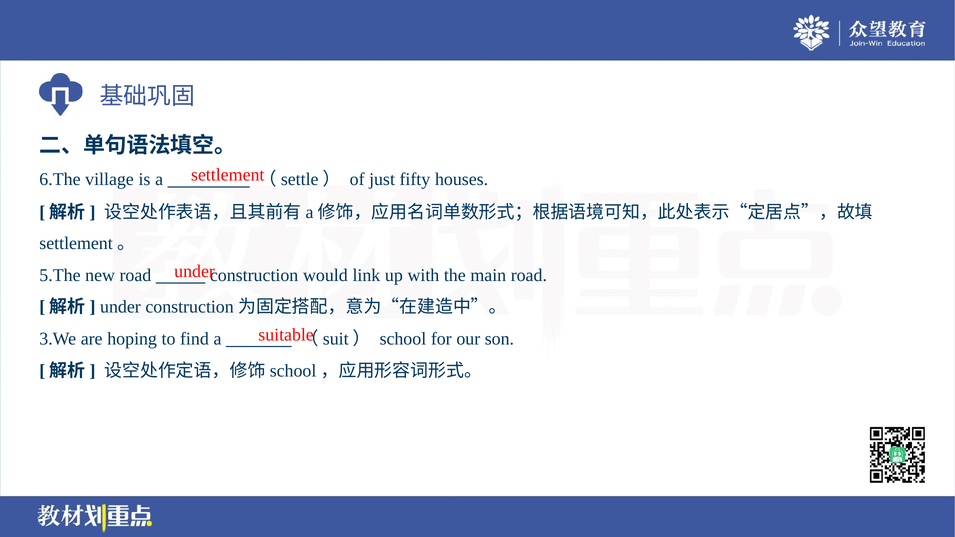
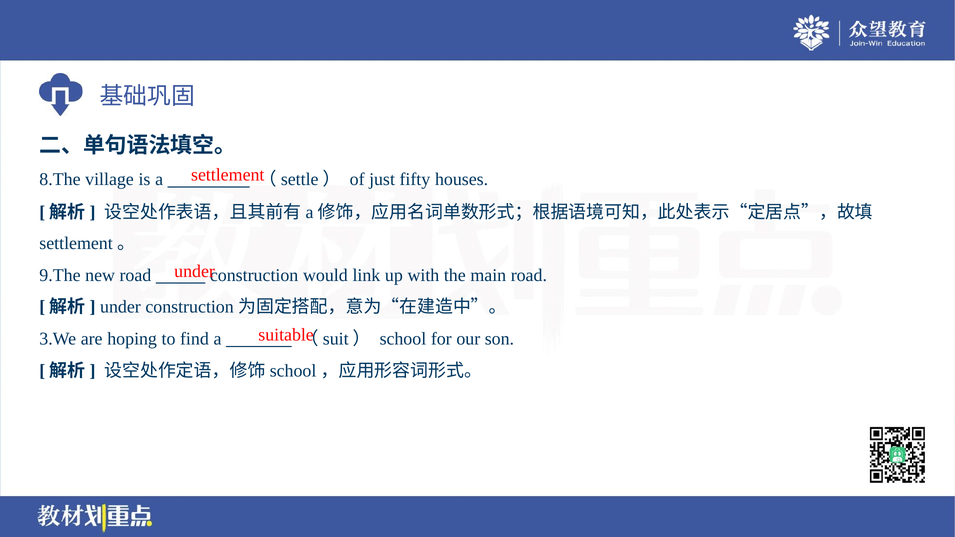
6.The: 6.The -> 8.The (60, 179)
5.The: 5.The -> 9.The (60, 275)
